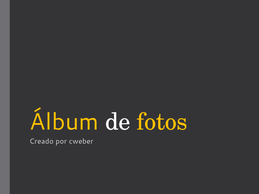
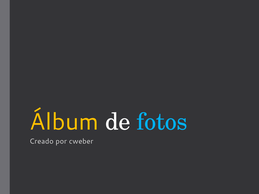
fotos colour: yellow -> light blue (162, 122)
